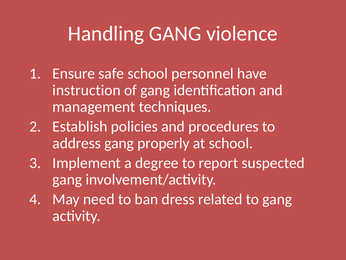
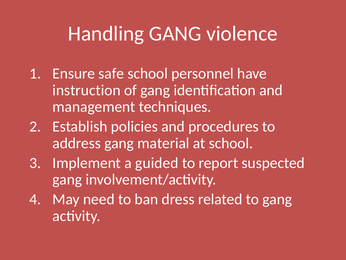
properly: properly -> material (163, 143)
degree: degree -> guided (157, 163)
